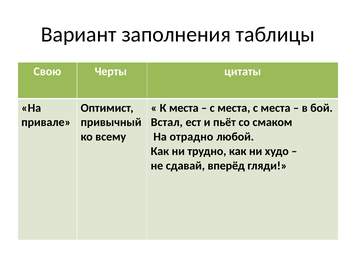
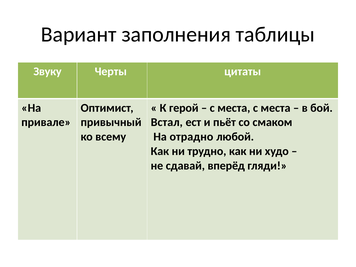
Свою: Свою -> Звуку (47, 71)
К места: места -> герой (184, 108)
